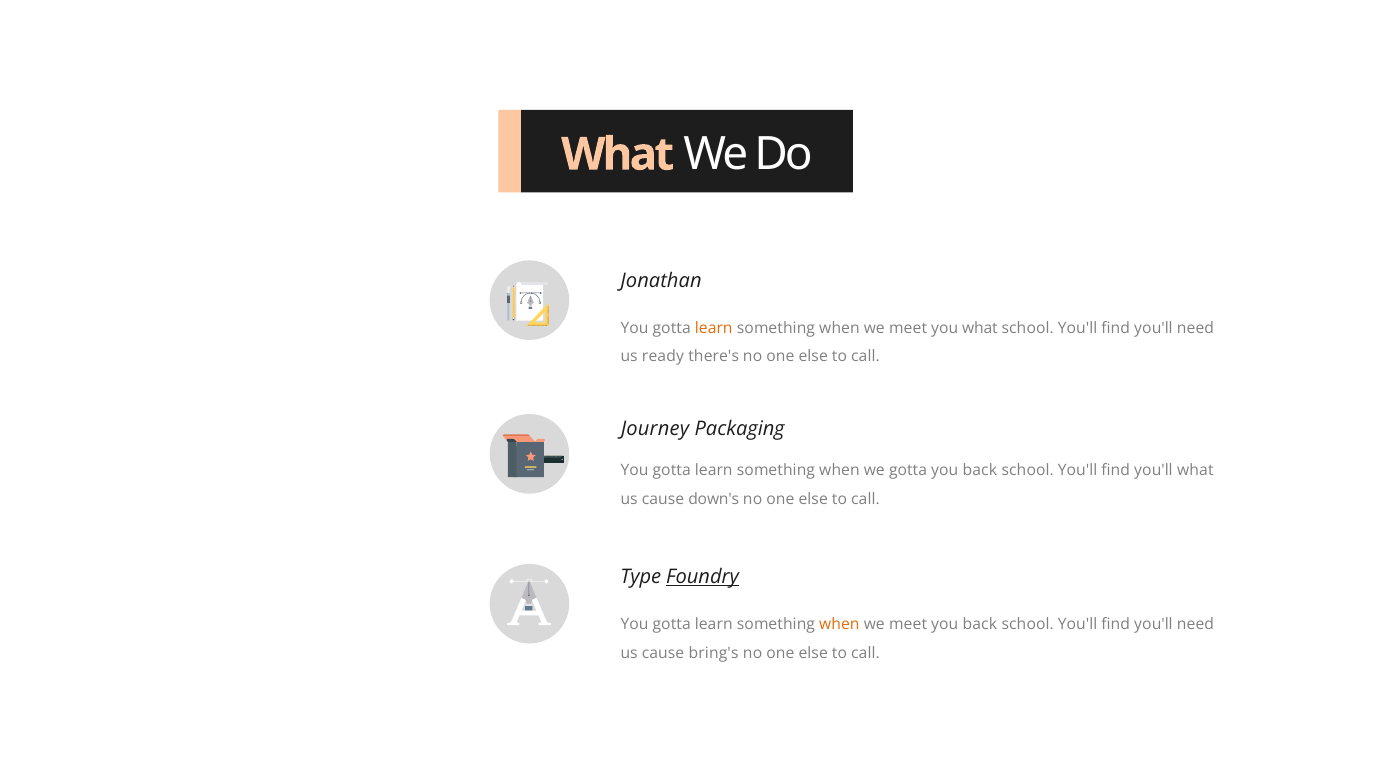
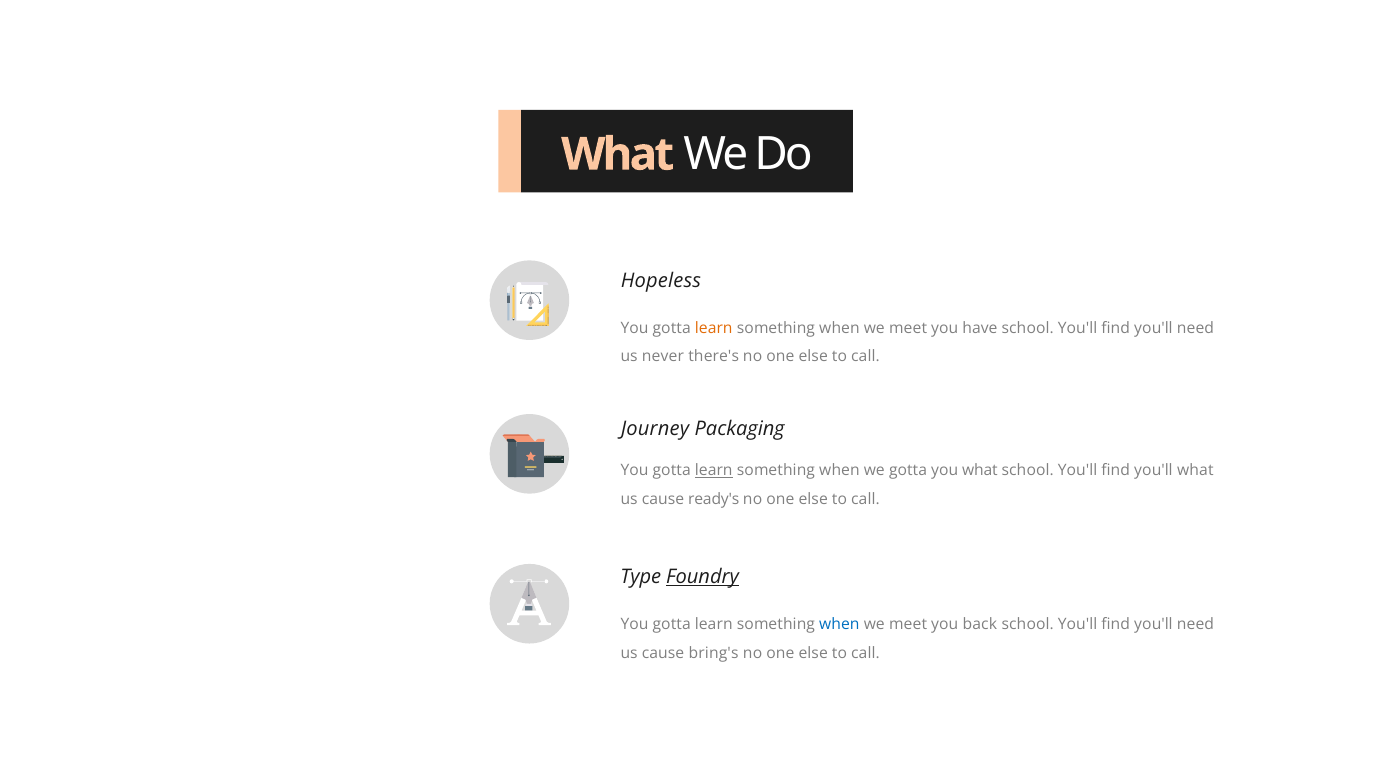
Jonathan: Jonathan -> Hopeless (661, 281)
you what: what -> have (980, 328)
ready: ready -> never (663, 356)
learn underline: none -> present (714, 470)
back: back -> what (980, 470)
down's: down's -> ready's (714, 499)
when colour: orange -> blue (839, 625)
